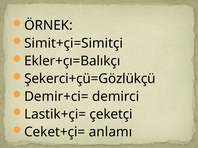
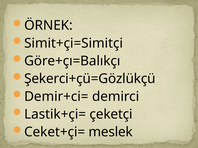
Ekler+çı=Balıkçı: Ekler+çı=Balıkçı -> Göre+çı=Balıkçı (72, 61)
anlamı: anlamı -> meslek (111, 132)
